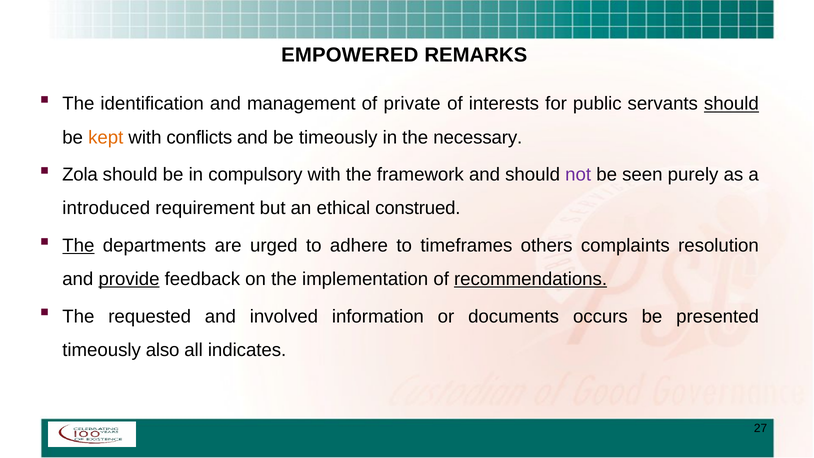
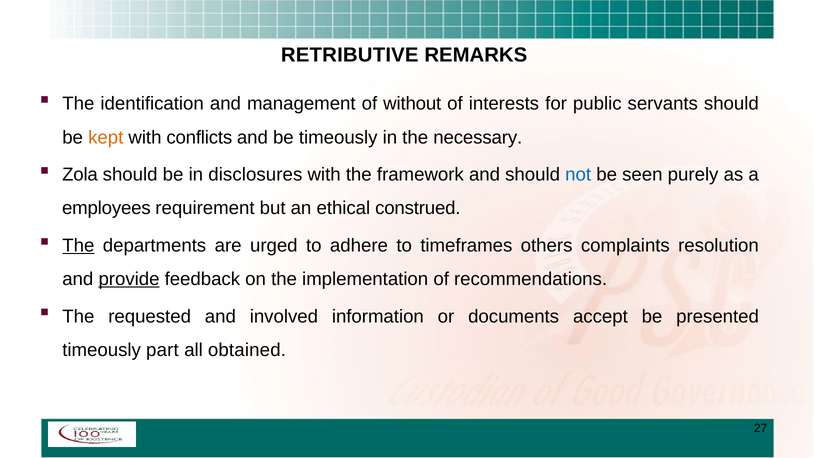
EMPOWERED: EMPOWERED -> RETRIBUTIVE (350, 55)
private: private -> without (412, 104)
should underline: present -> none (731, 104)
compulsory: compulsory -> disclosures (255, 175)
not colour: purple -> blue (578, 175)
introduced: introduced -> employees (106, 208)
recommendations underline: present -> none (531, 279)
occurs: occurs -> accept (600, 316)
also: also -> part (162, 350)
indicates: indicates -> obtained (247, 350)
